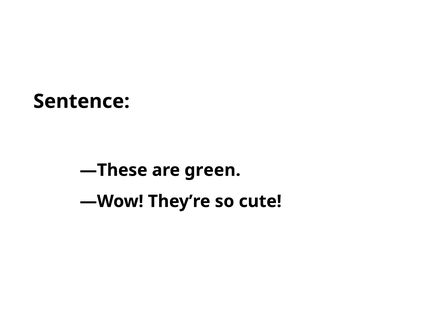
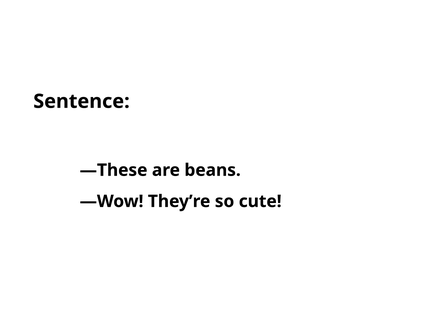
green: green -> beans (213, 170)
